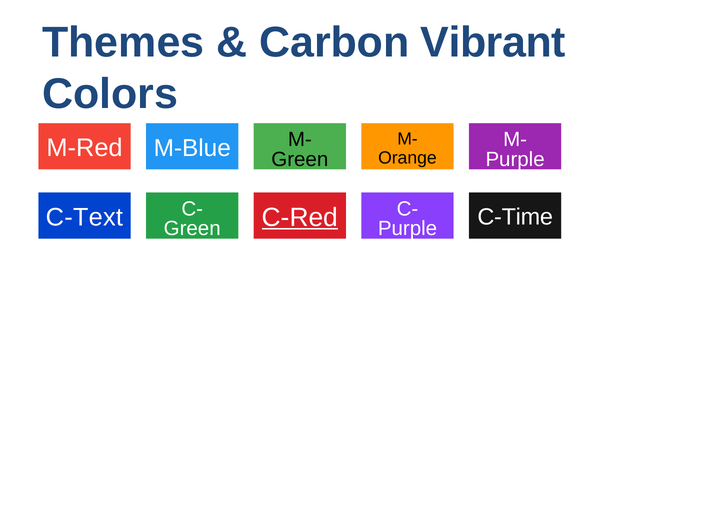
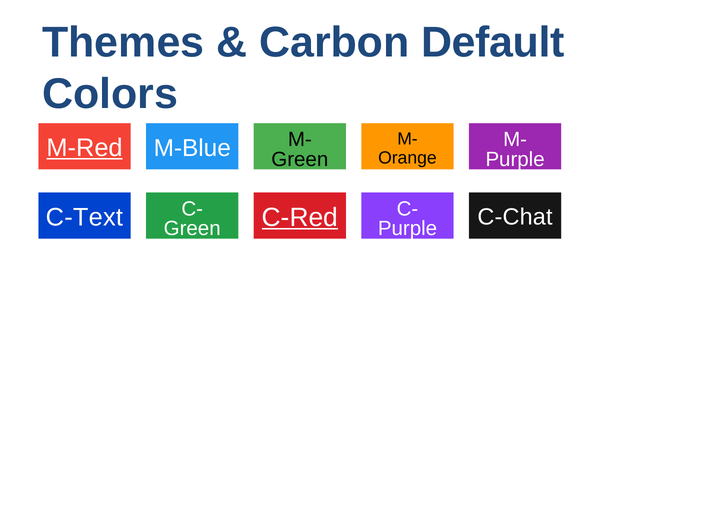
Vibrant: Vibrant -> Default (493, 42)
M-Red underline: none -> present (85, 148)
C-Time: C-Time -> C-Chat (515, 217)
